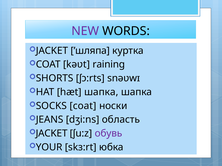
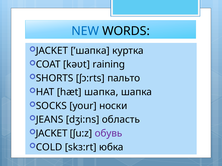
NEW colour: purple -> blue (85, 31)
’шляпа: ’шляпа -> ’шапка (90, 51)
snəʋwɪ: snəʋwɪ -> пальто (124, 78)
SOCKS coat: coat -> your (83, 106)
YOUR: YOUR -> COLD (49, 148)
